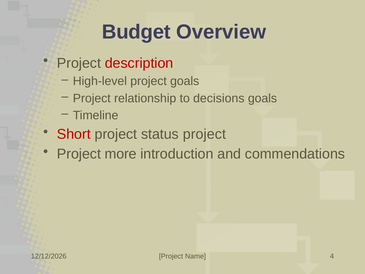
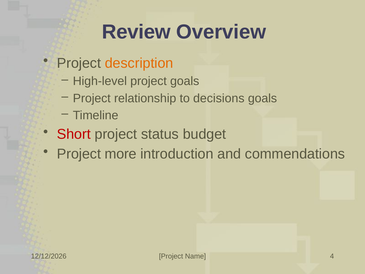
Budget: Budget -> Review (136, 32)
description colour: red -> orange (139, 63)
status project: project -> budget (204, 134)
